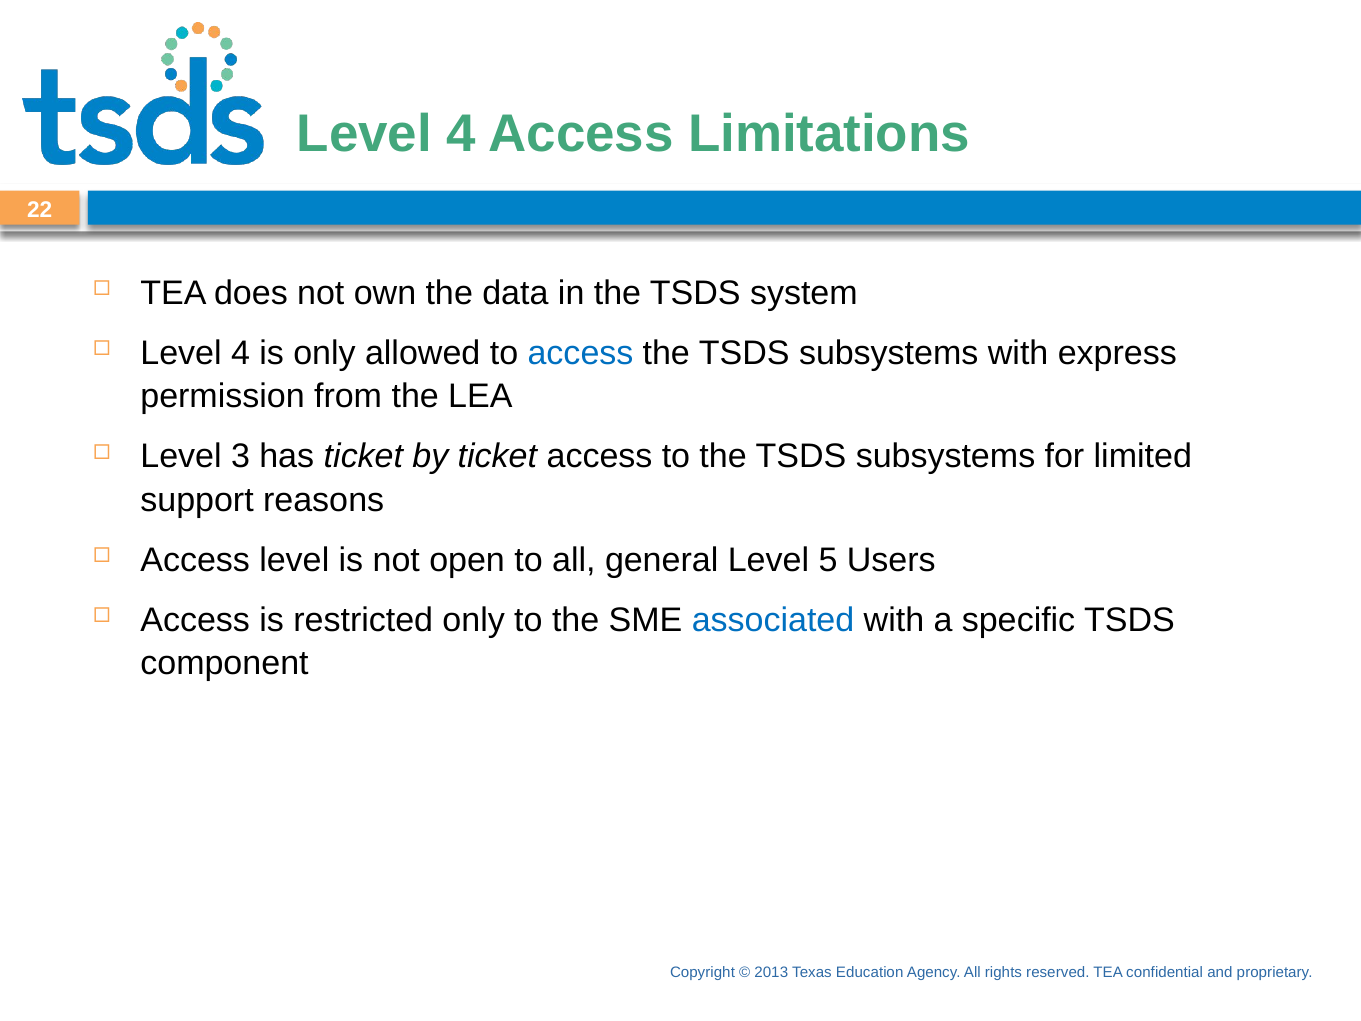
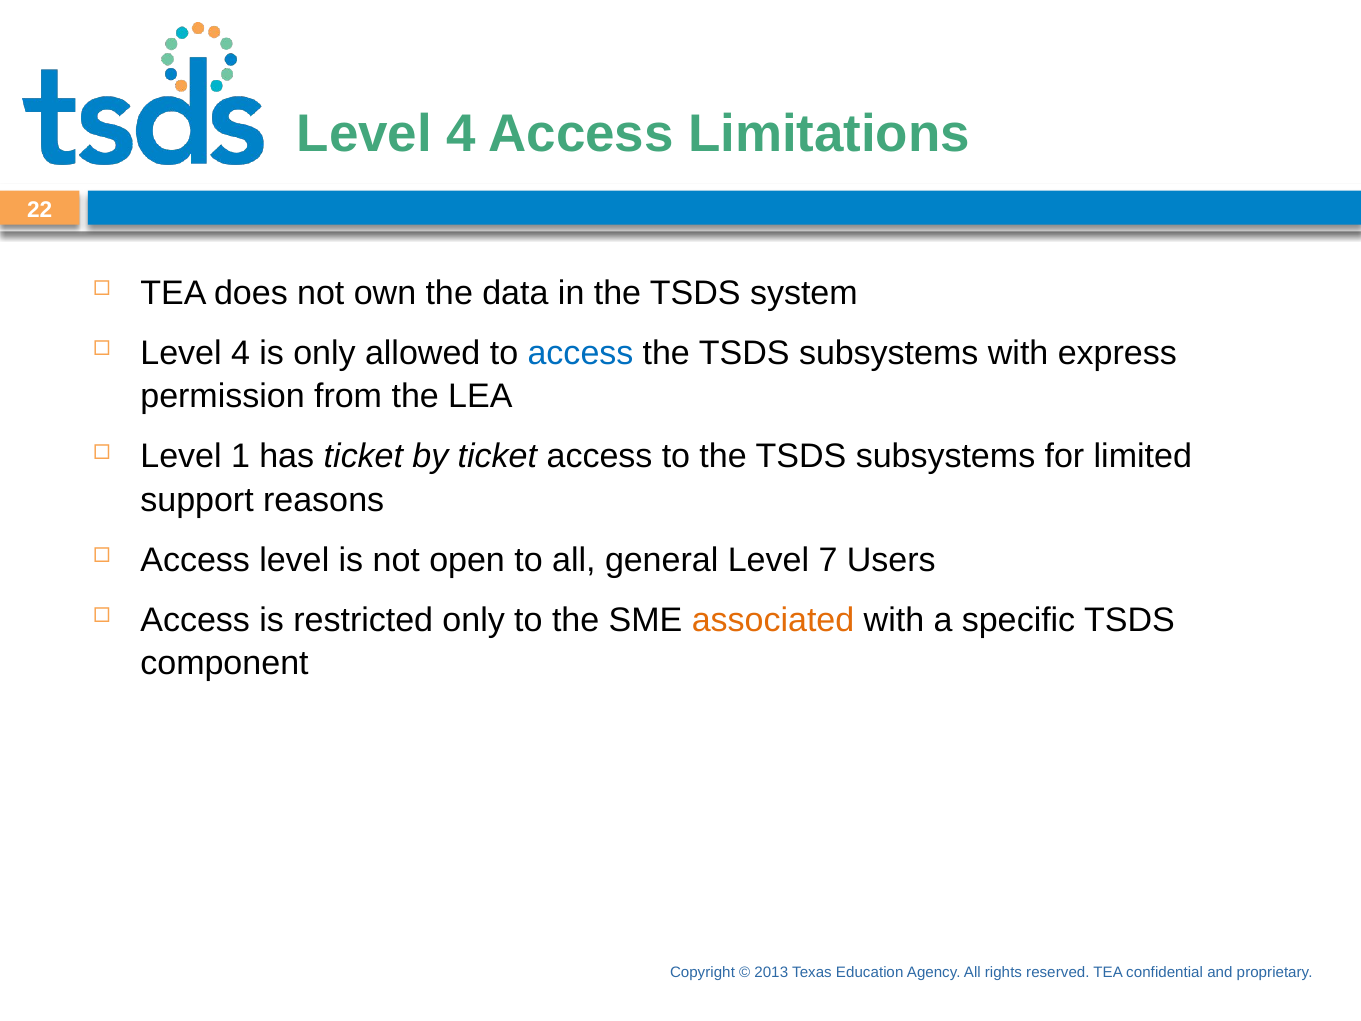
3: 3 -> 1 (241, 457)
5: 5 -> 7 (828, 560)
associated colour: blue -> orange (773, 620)
